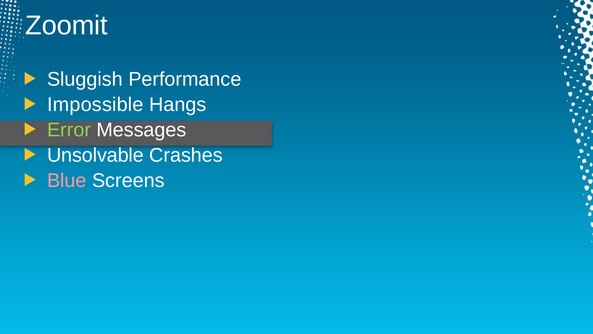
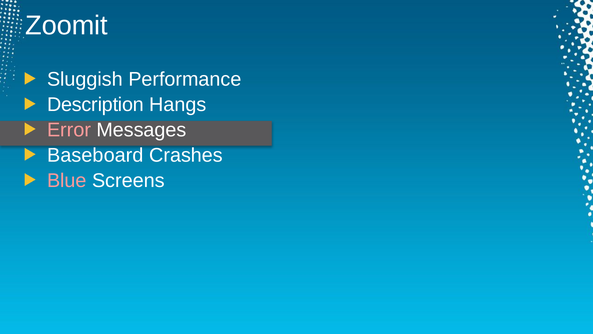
Impossible: Impossible -> Description (96, 105)
Error colour: light green -> pink (69, 130)
Unsolvable: Unsolvable -> Baseboard (95, 155)
